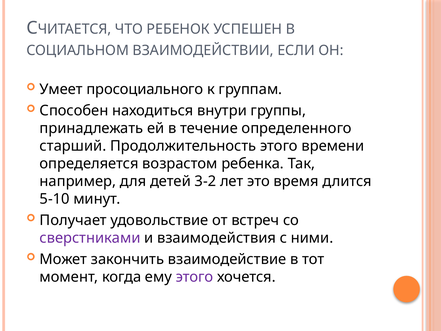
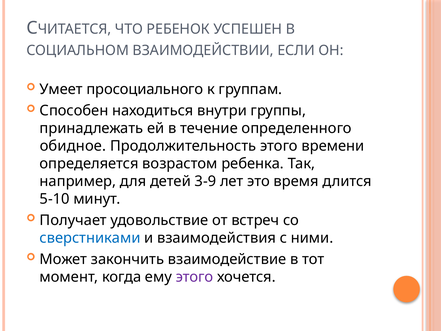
старший: старший -> обидное (73, 146)
3-2: 3-2 -> 3-9 (205, 181)
сверстниками colour: purple -> blue (90, 238)
